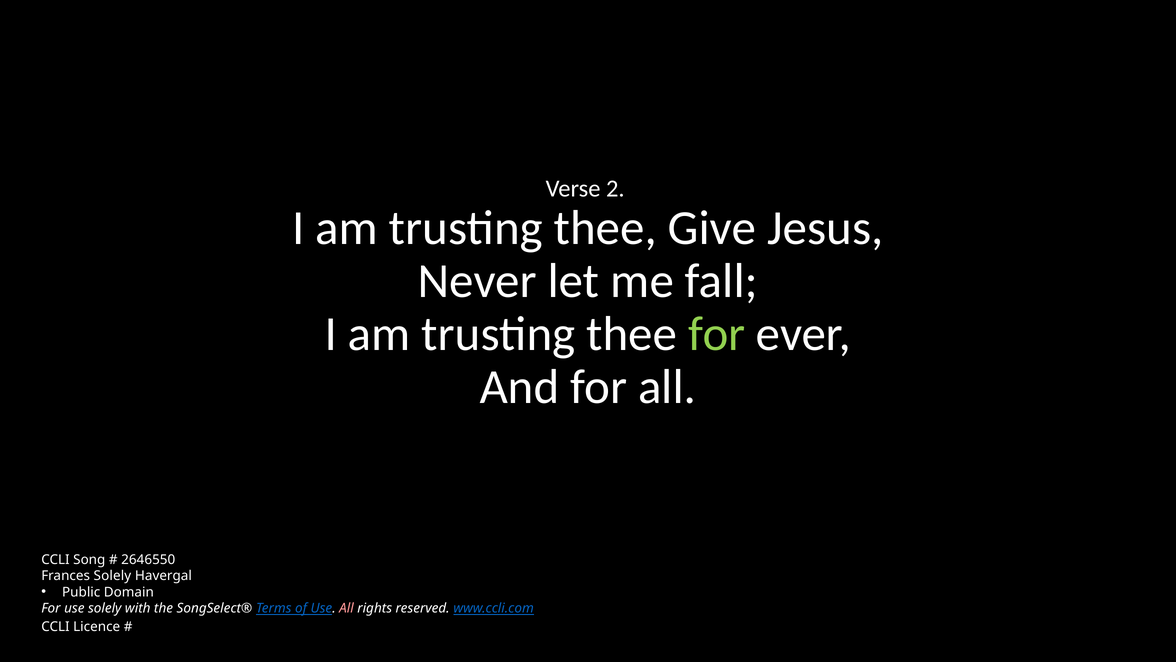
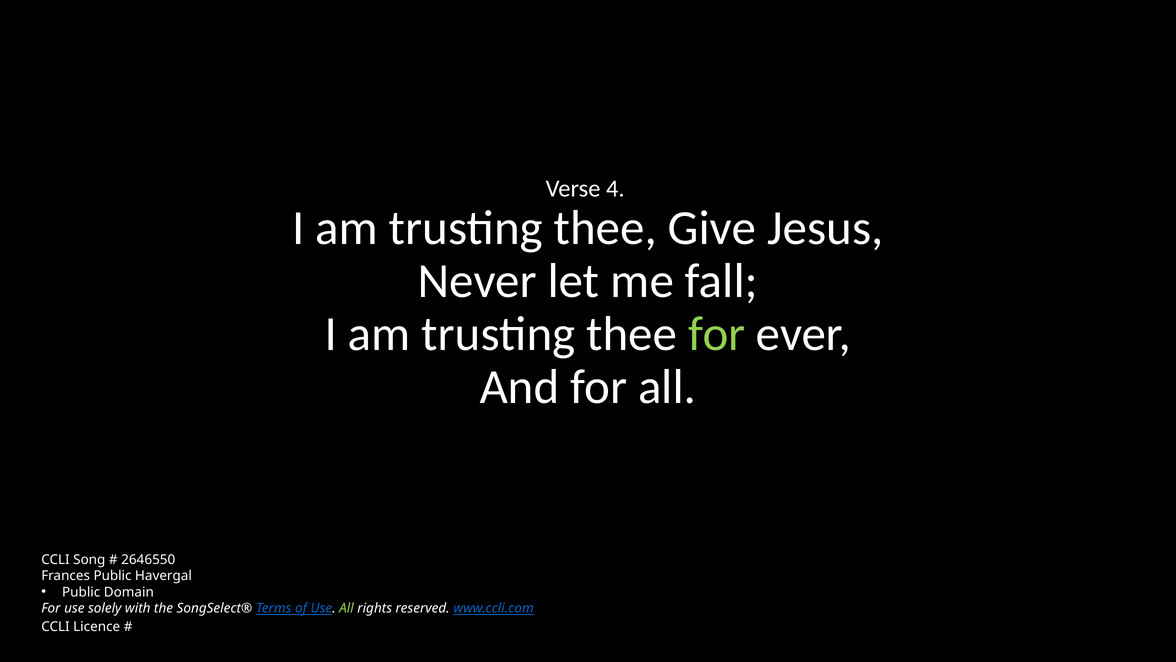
2: 2 -> 4 (615, 188)
Frances Solely: Solely -> Public (113, 576)
All colour: pink -> light green (346, 608)
